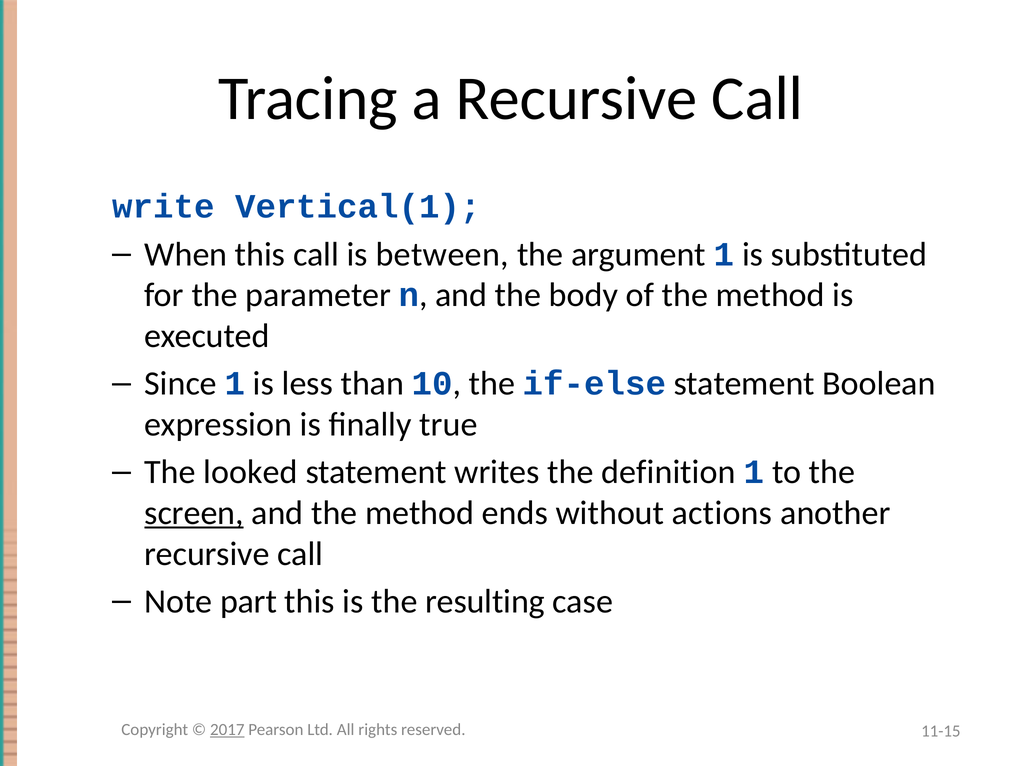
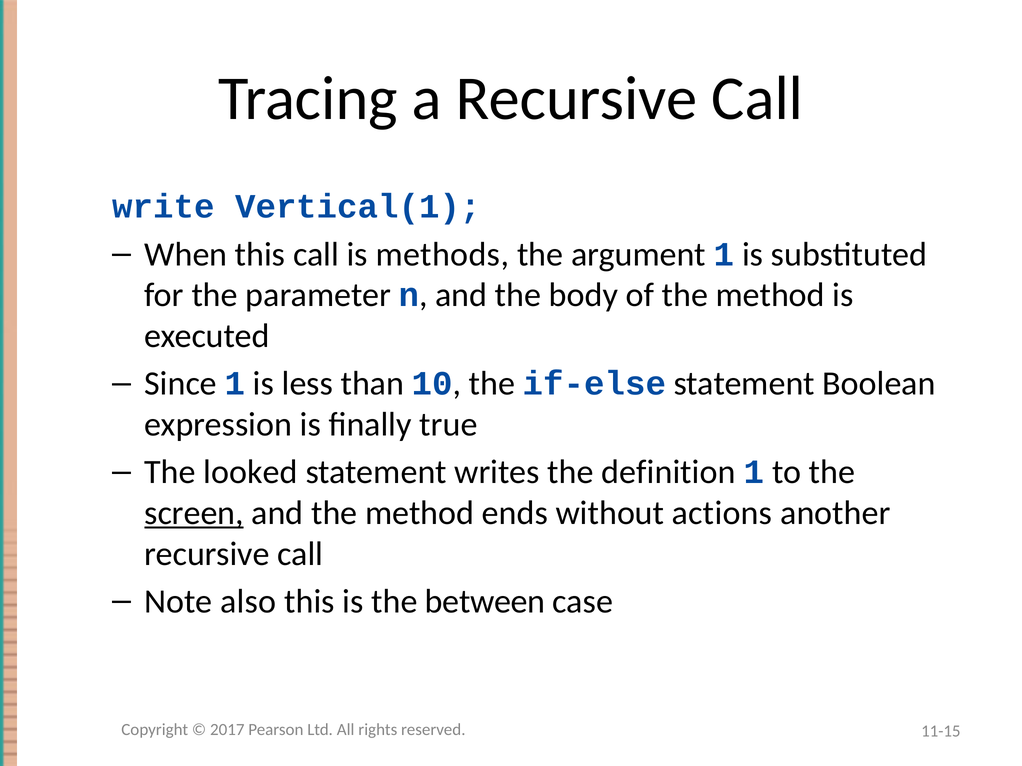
between: between -> methods (442, 254)
part: part -> also (248, 602)
resulting: resulting -> between (485, 602)
2017 underline: present -> none (227, 730)
